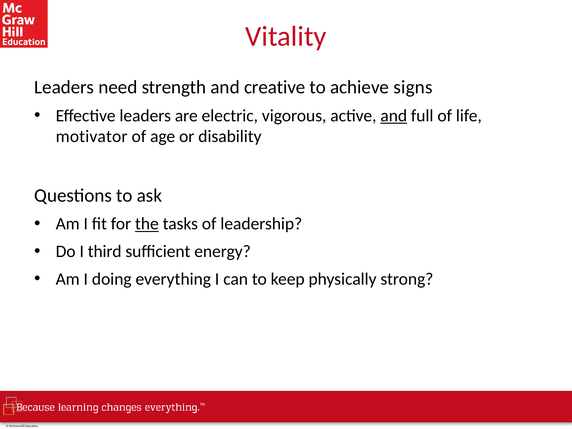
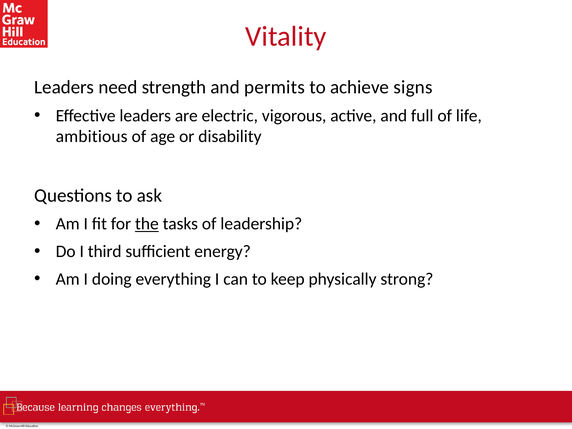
creative: creative -> permits (275, 87)
and underline: present -> none (394, 116)
motivator: motivator -> ambitious (92, 137)
